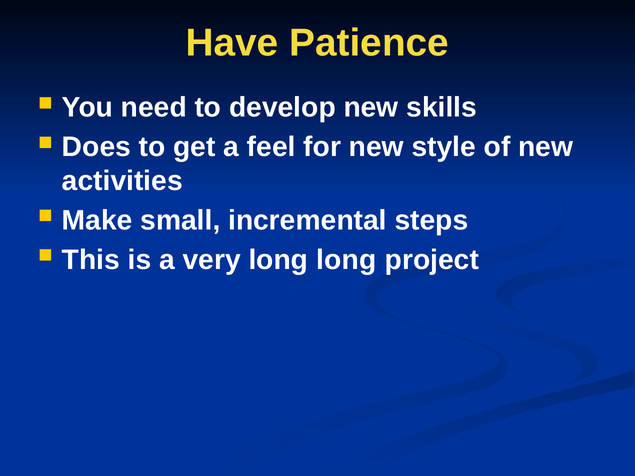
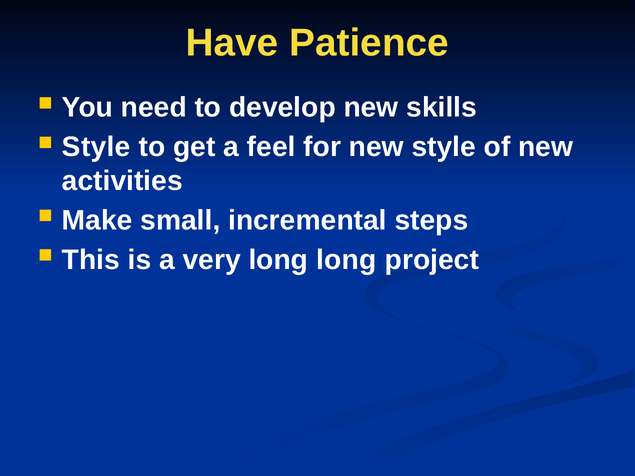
Does: Does -> Style (96, 147)
